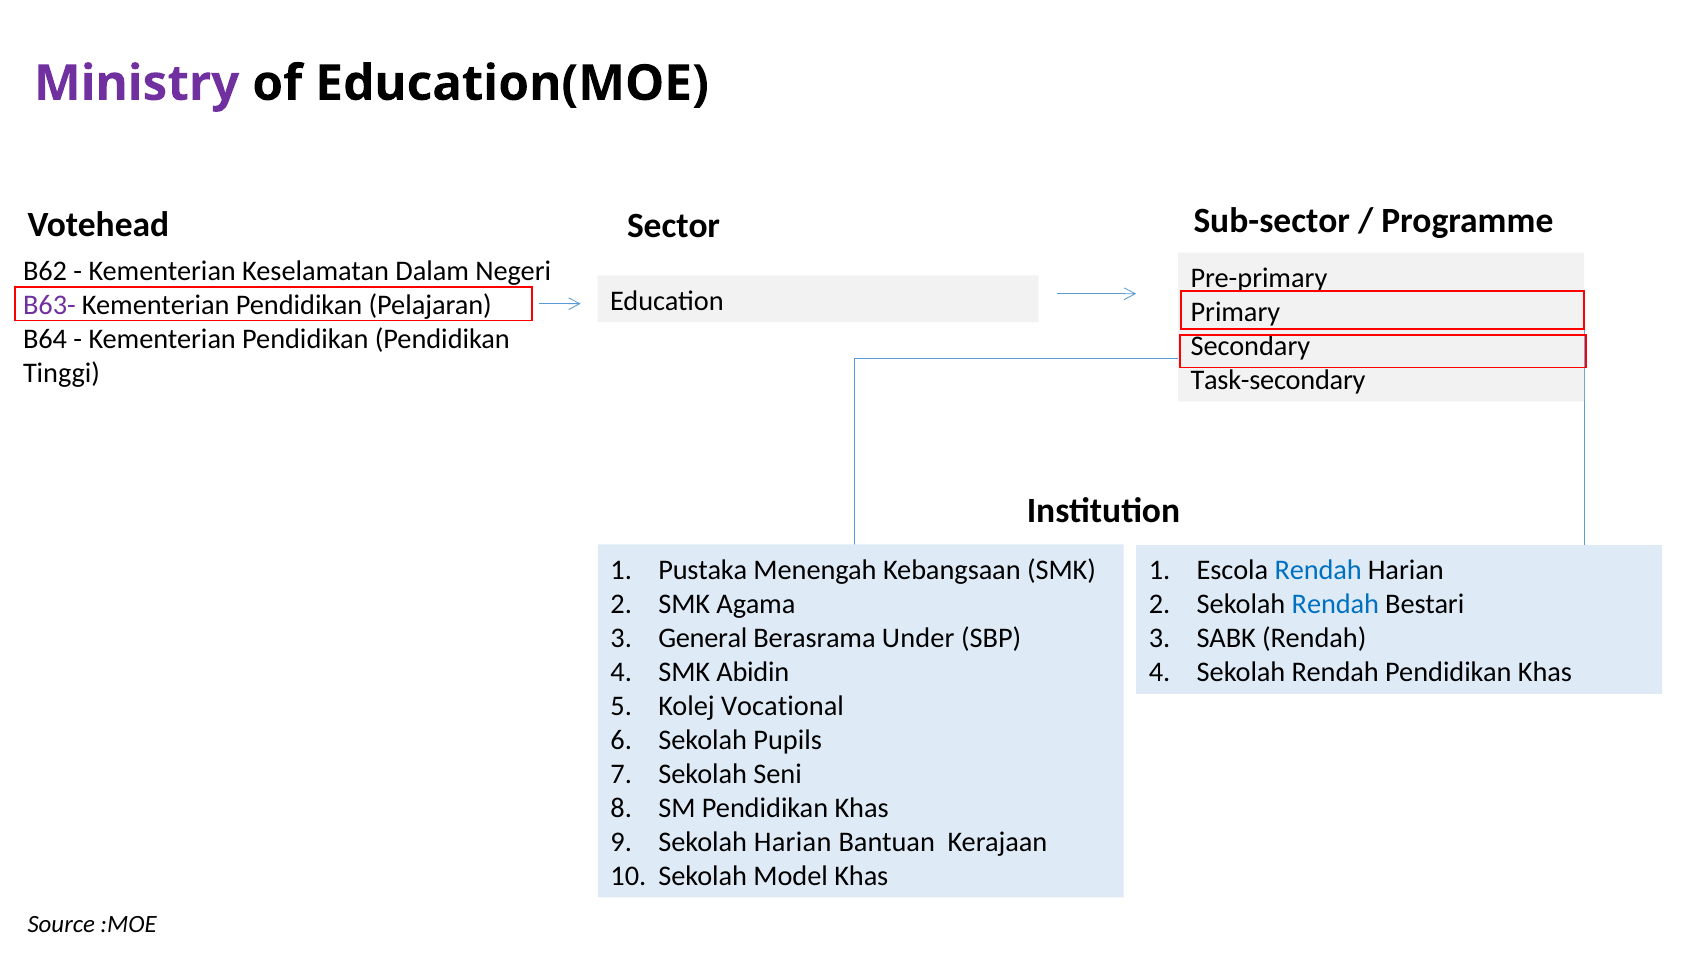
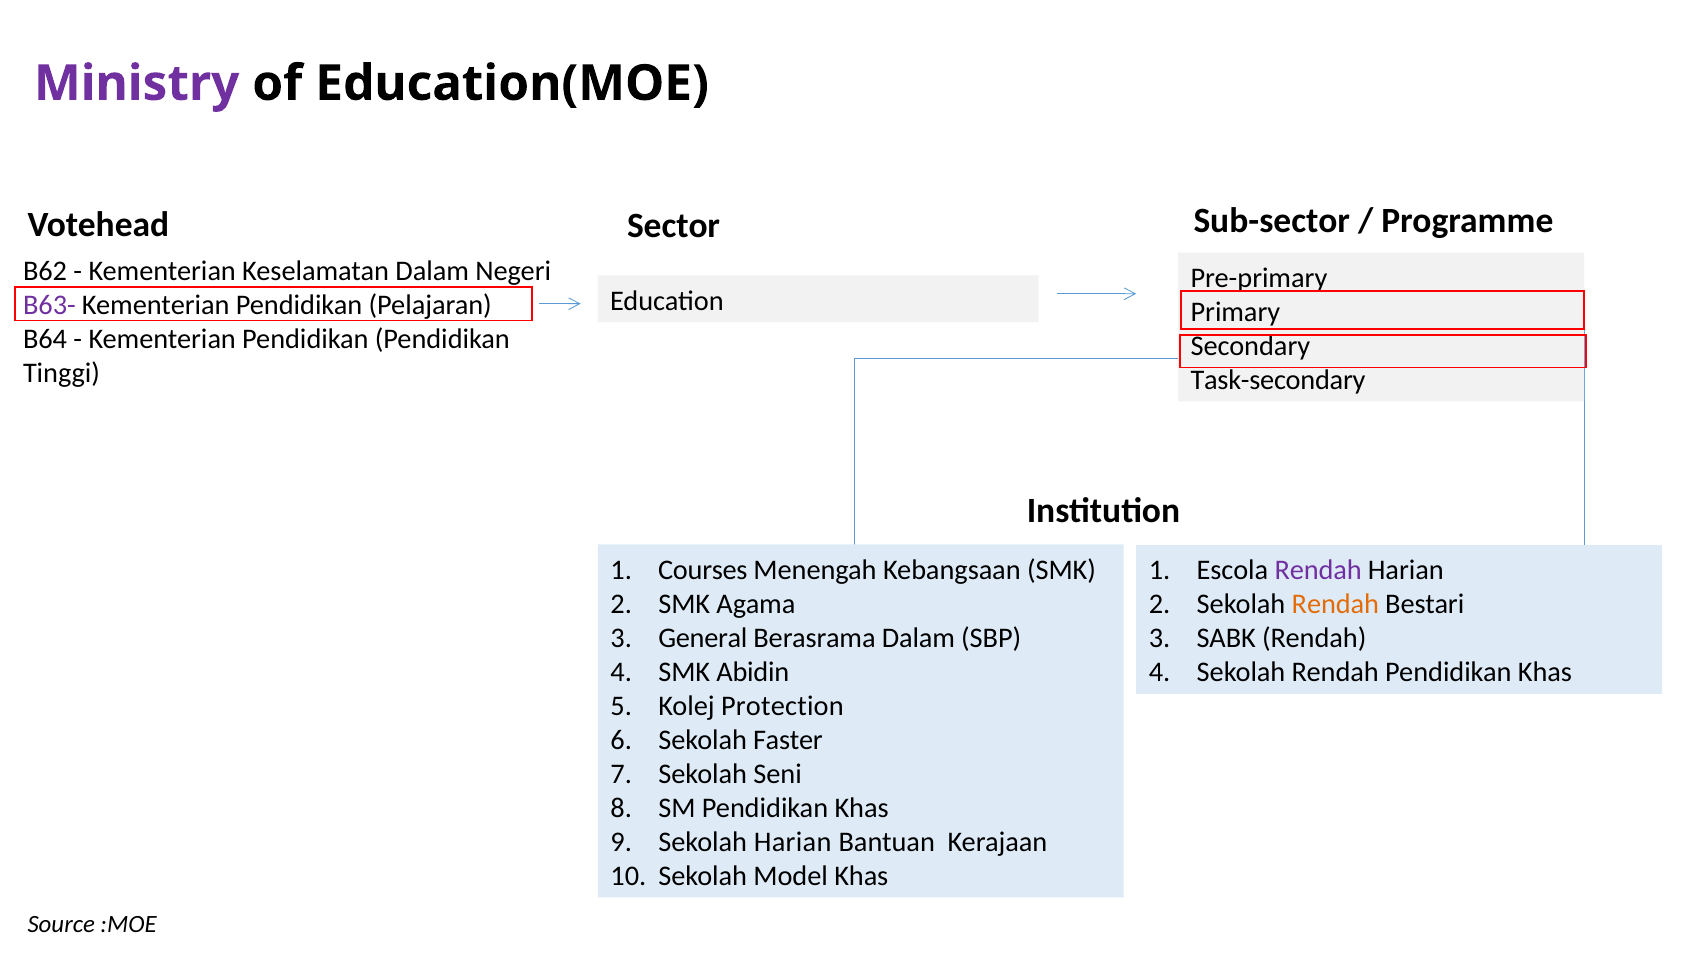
Pustaka: Pustaka -> Courses (703, 570)
Rendah colour: blue -> purple (1318, 570)
Rendah colour: blue -> orange (1335, 604)
Berasrama Under: Under -> Dalam (918, 638)
Vocational: Vocational -> Protection (782, 706)
Pupils: Pupils -> Faster (788, 740)
